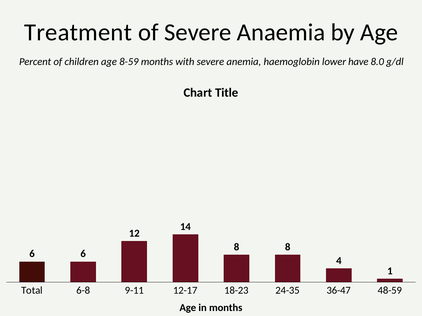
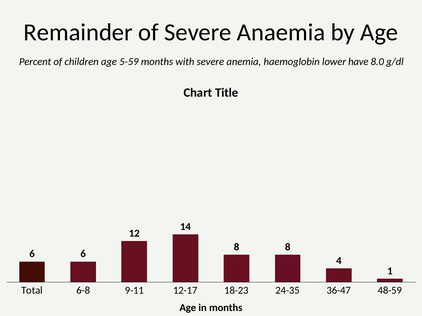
Treatment: Treatment -> Remainder (78, 32)
8-59: 8-59 -> 5-59 (129, 62)
